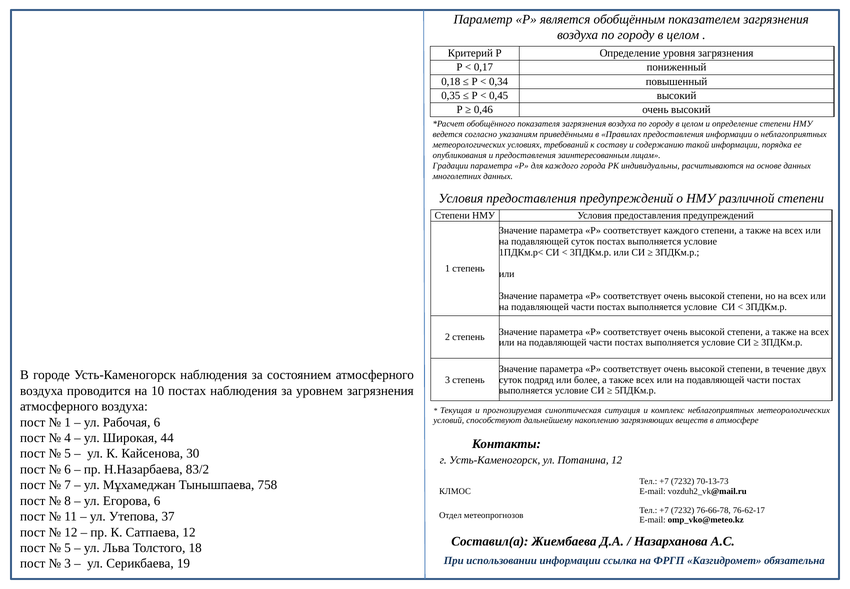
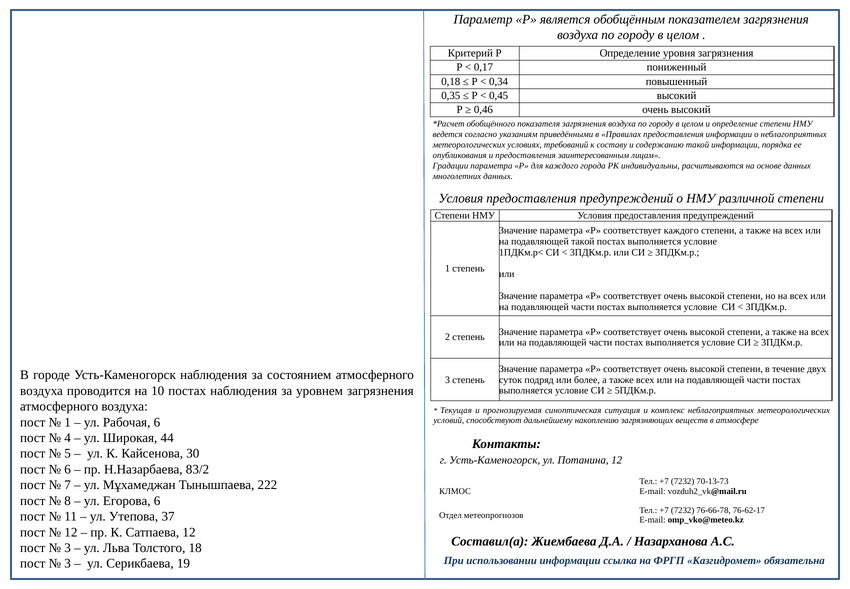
подавляющей суток: суток -> такой (583, 241)
758: 758 -> 222 (267, 485)
5: 5 -> 3 (68, 547)
